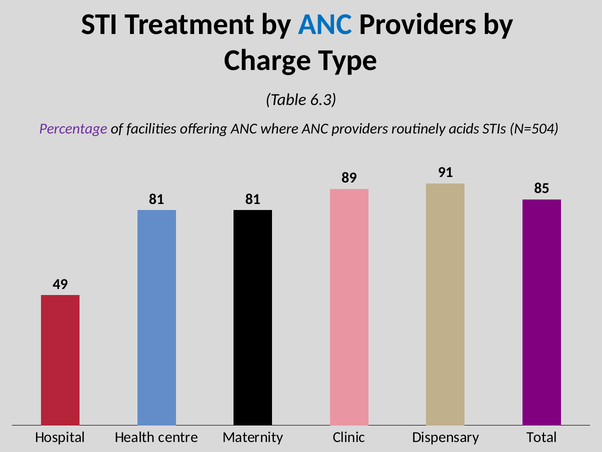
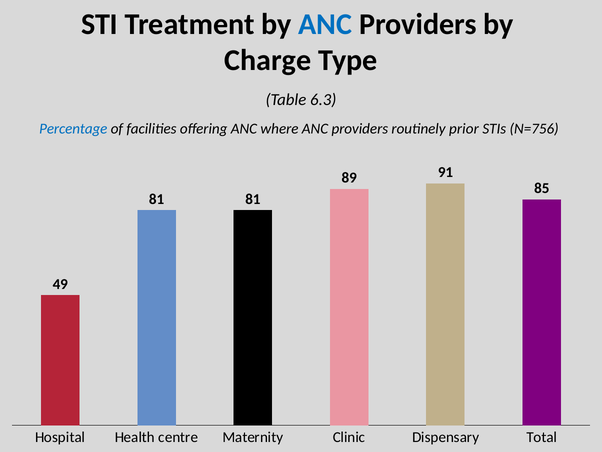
Percentage colour: purple -> blue (73, 128)
acids: acids -> prior (464, 128)
N=504: N=504 -> N=756 (534, 128)
